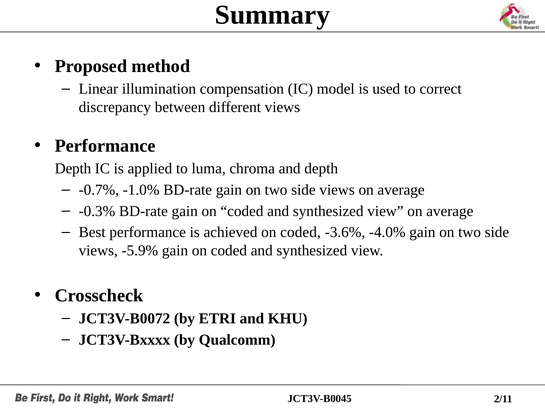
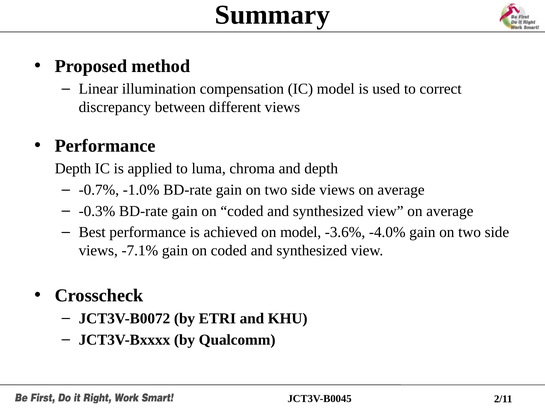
achieved on coded: coded -> model (301, 232)
-5.9%: -5.9% -> -7.1% (140, 250)
